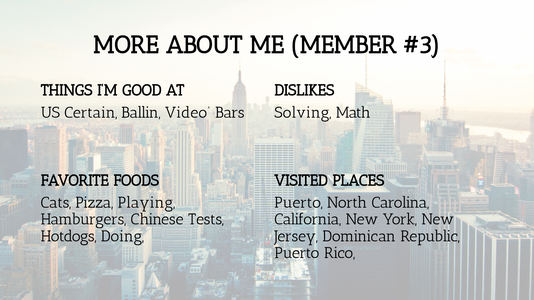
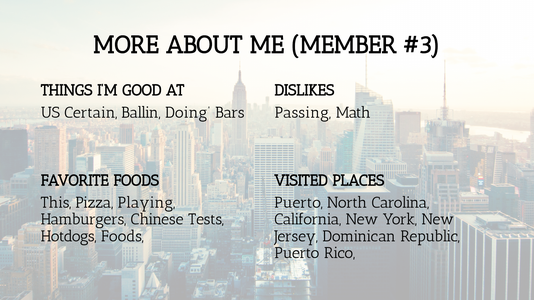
Video: Video -> Doing (188, 113)
Solving: Solving -> Passing (303, 113)
Cats: Cats -> This (56, 203)
Hotdogs Doing: Doing -> Foods (122, 237)
